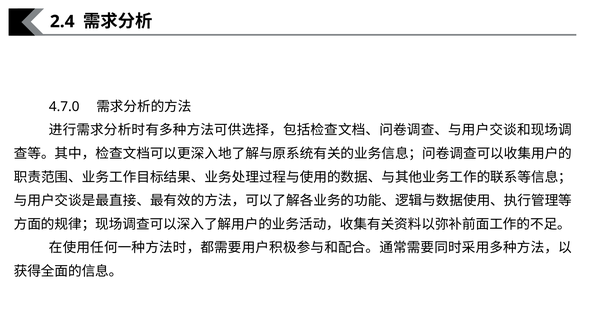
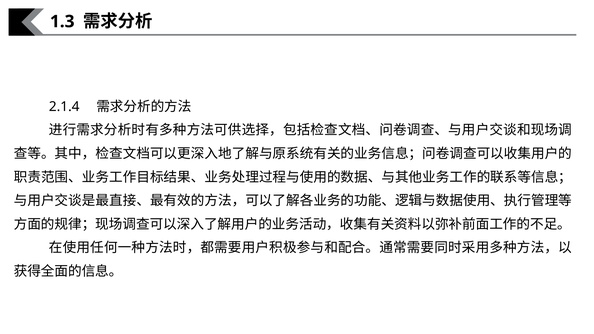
2.4: 2.4 -> 1.3 (62, 22)
4.7.0: 4.7.0 -> 2.1.4 (64, 107)
